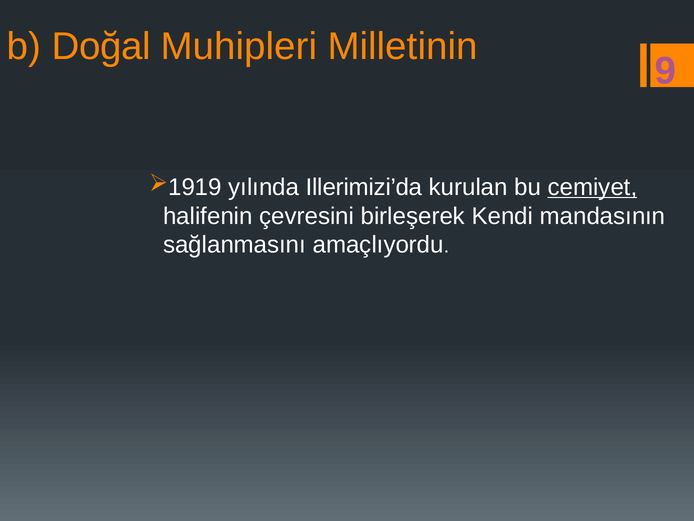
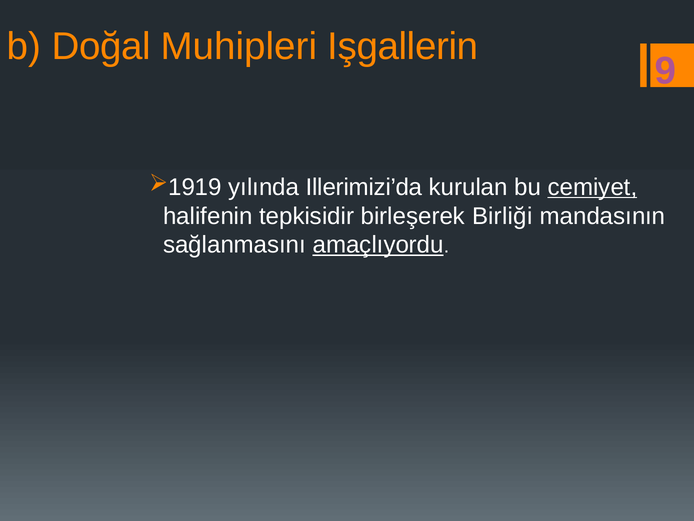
Milletinin: Milletinin -> Işgallerin (403, 46)
çevresini: çevresini -> tepkisidir (307, 216)
Kendi: Kendi -> Birliği (502, 216)
amaçlıyordu underline: none -> present (378, 245)
